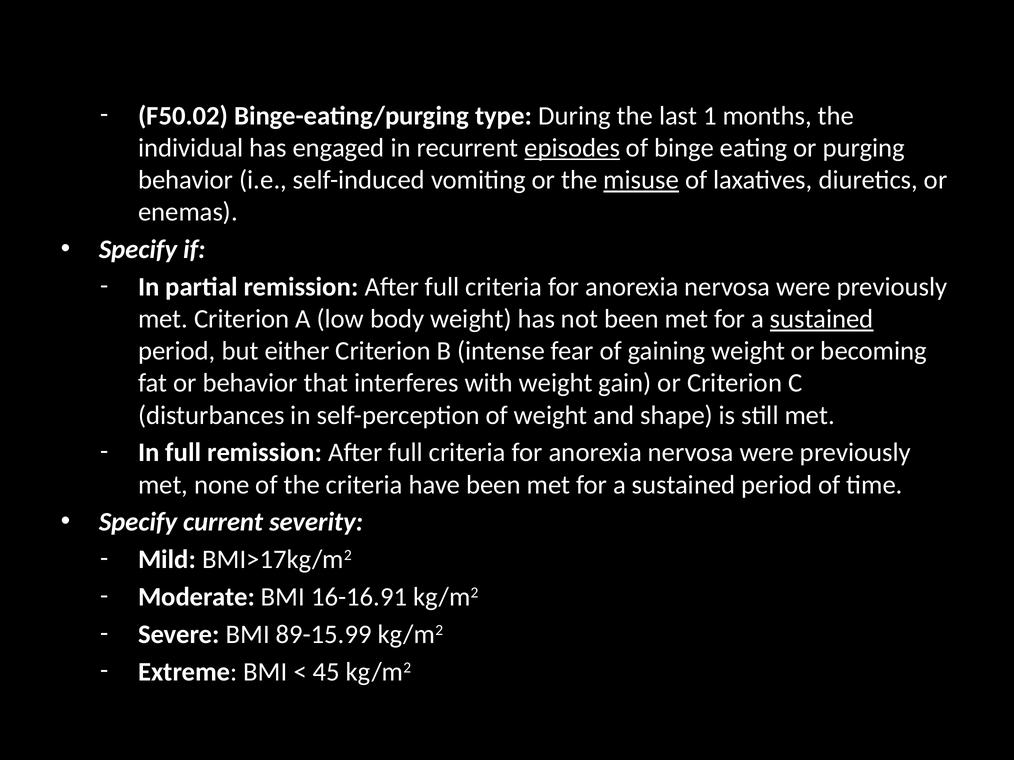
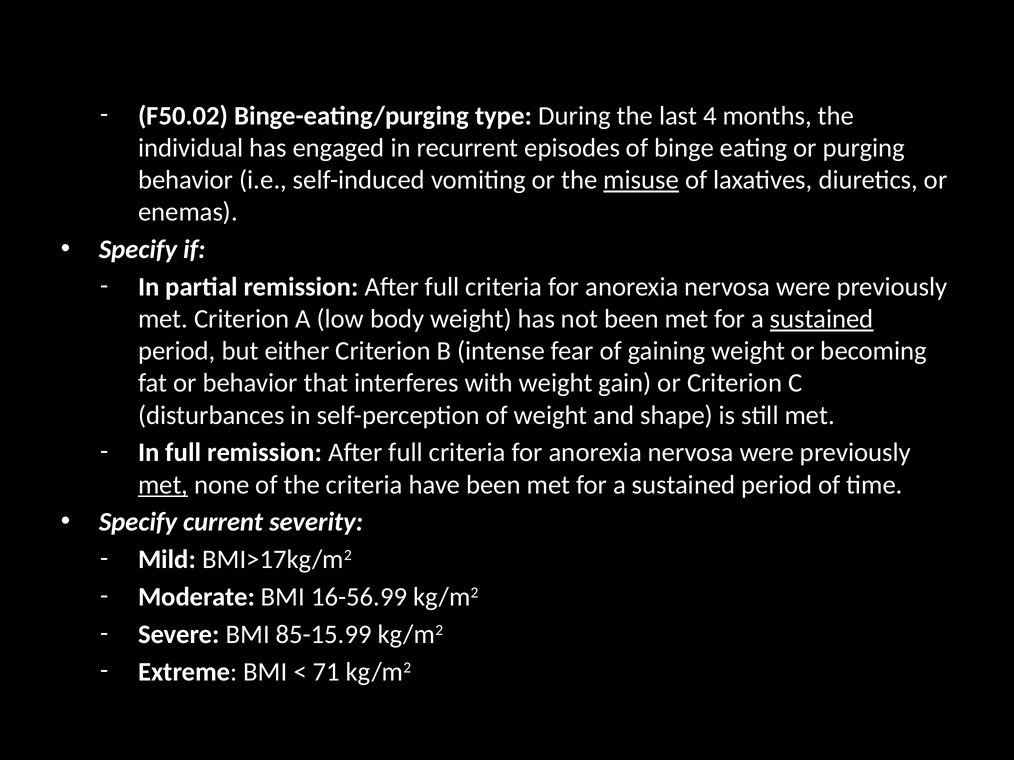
1: 1 -> 4 (710, 116)
episodes underline: present -> none (572, 148)
met underline: none -> present (163, 485)
16-16.91: 16-16.91 -> 16-56.99 (359, 597)
89-15.99: 89-15.99 -> 85-15.99 (324, 635)
45: 45 -> 71 (326, 672)
